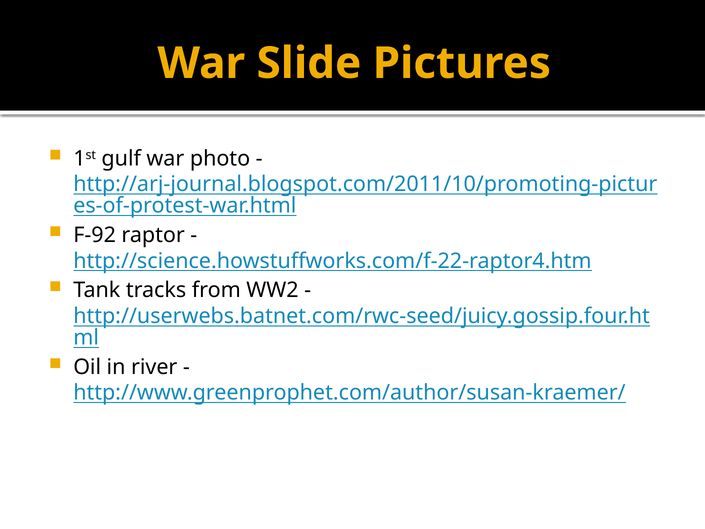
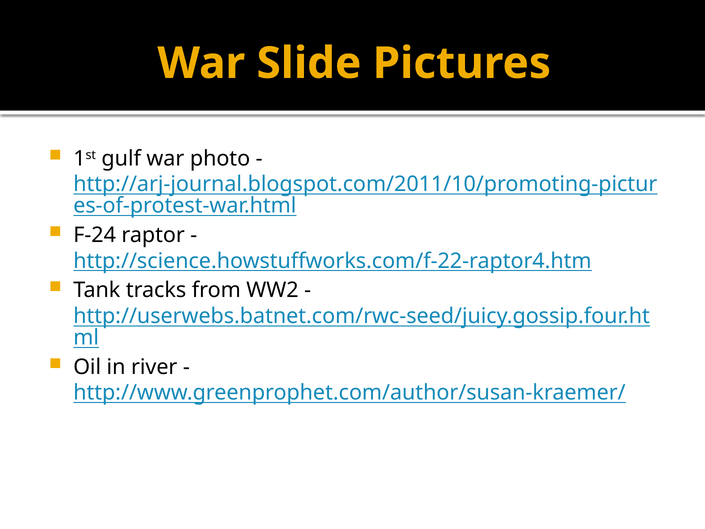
F-92: F-92 -> F-24 (95, 235)
